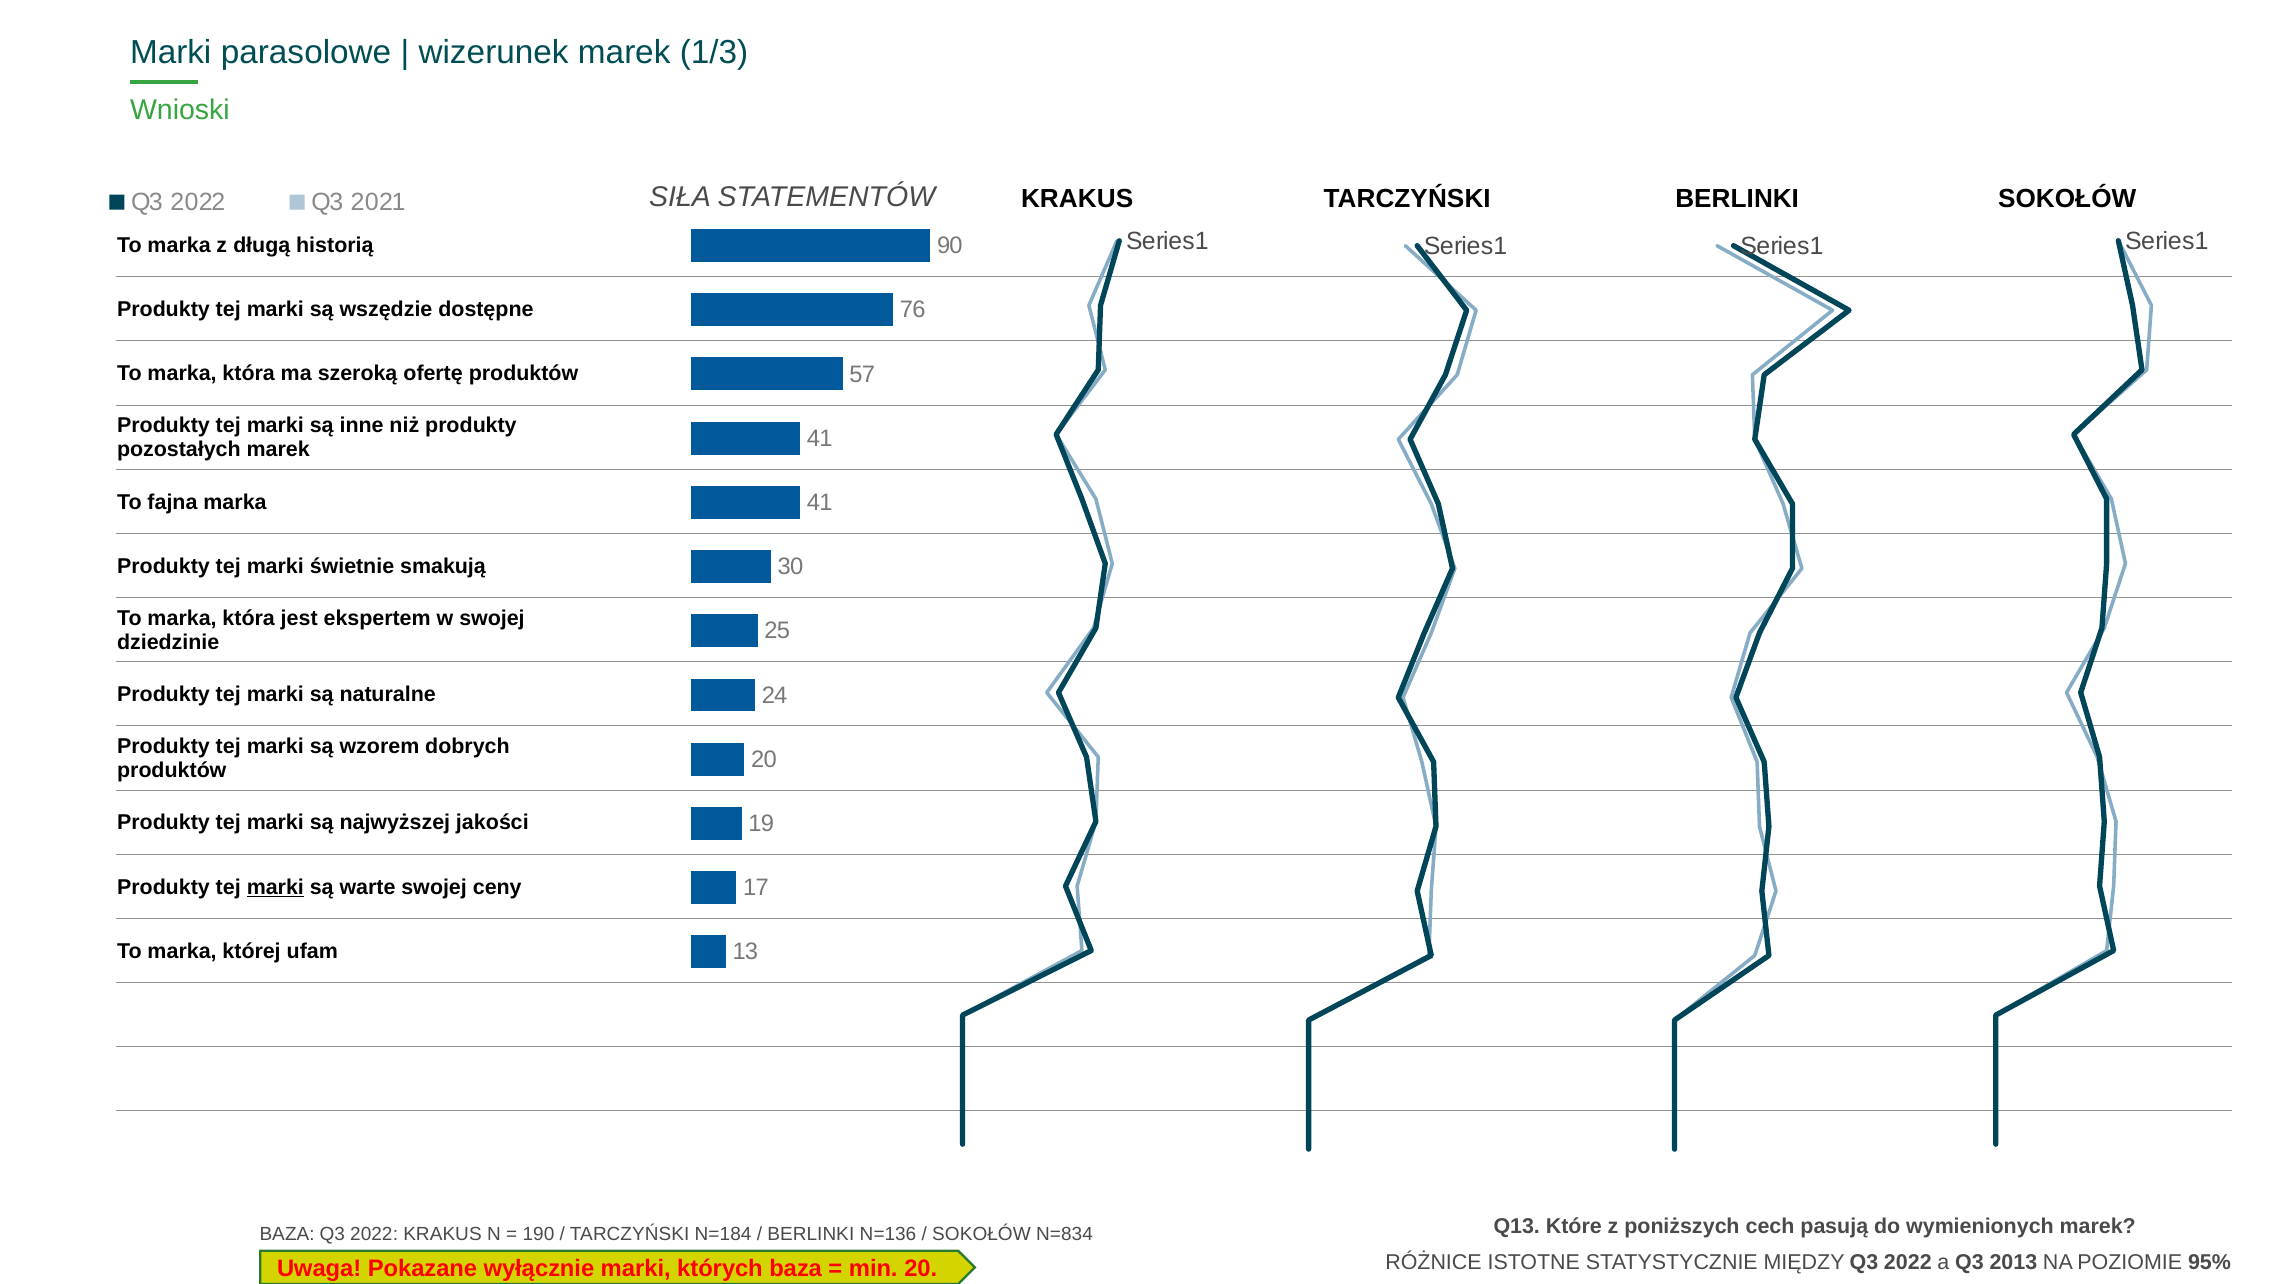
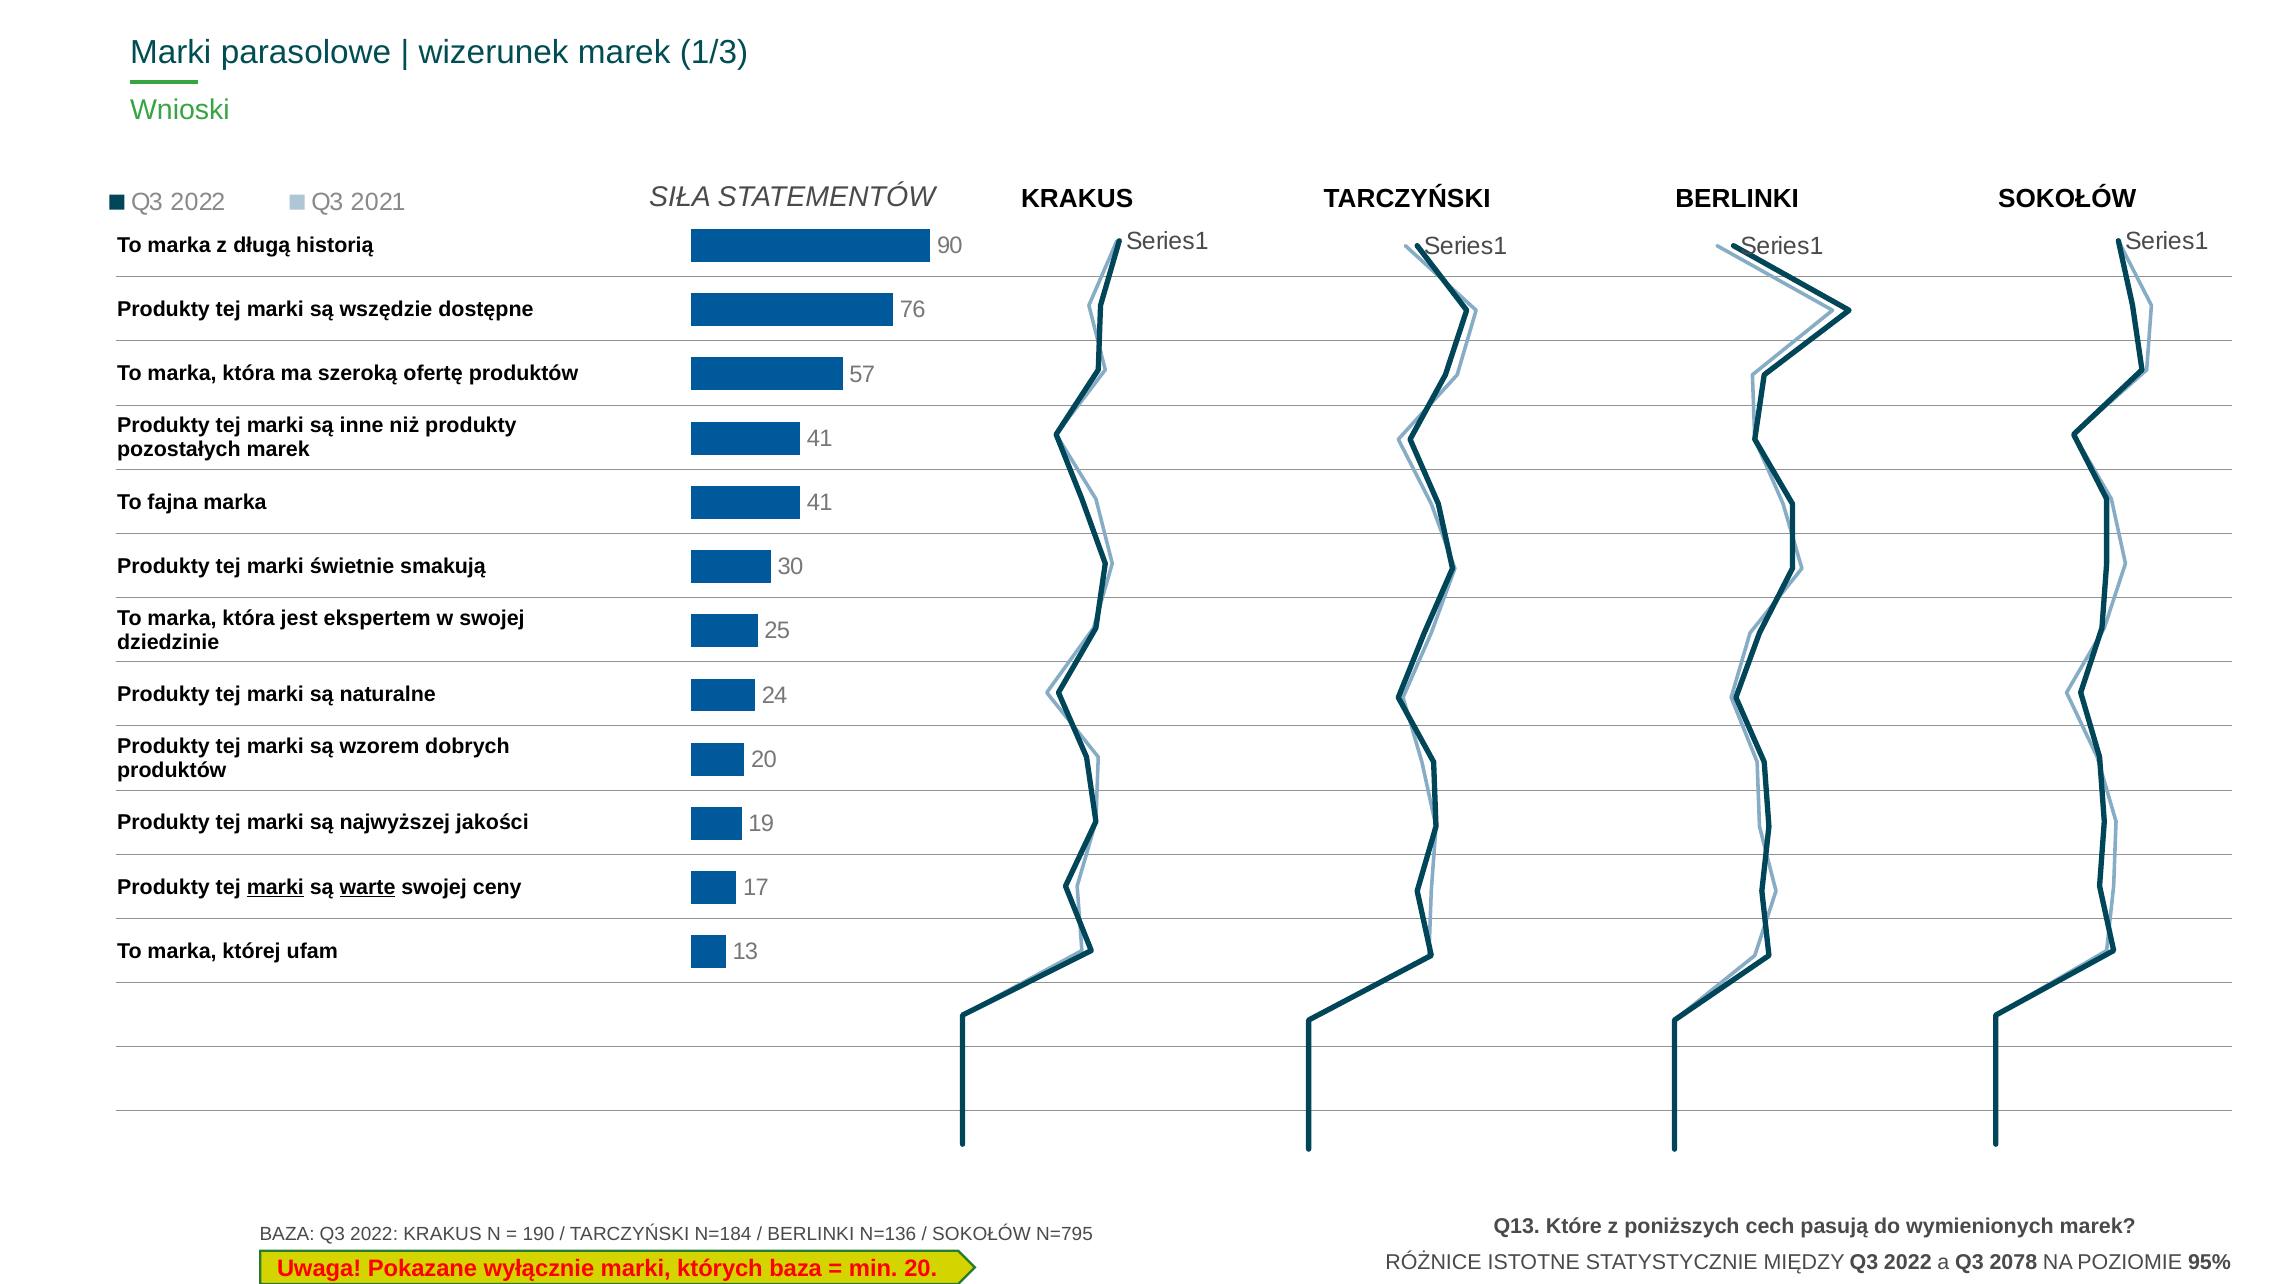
warte underline: none -> present (367, 887)
N=834: N=834 -> N=795 (1064, 1235)
2013: 2013 -> 2078 (2013, 1263)
